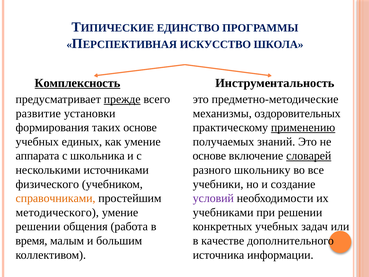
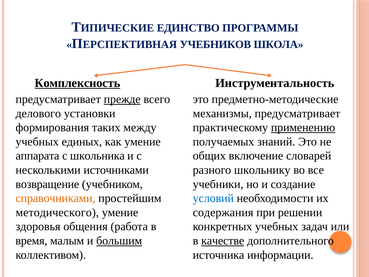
ИСКУССТВО: ИСКУССТВО -> УЧЕБНИКОВ (215, 45)
развитие: развитие -> делового (38, 113)
механизмы оздоровительных: оздоровительных -> предусматривает (297, 113)
таких основе: основе -> между (140, 127)
основе: основе -> общих (209, 156)
словарей underline: present -> none (309, 156)
физического: физического -> возвращение (47, 184)
условий colour: purple -> blue (213, 198)
учебниками: учебниками -> содержания (223, 212)
решении: решении -> здоровья (38, 226)
большим underline: none -> present (119, 241)
качестве underline: none -> present (223, 241)
